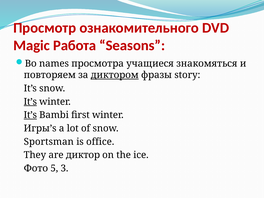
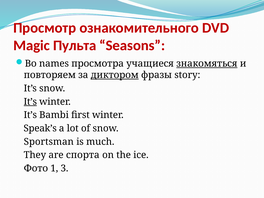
Работа: Работа -> Пульта (75, 46)
знакомяться underline: none -> present (207, 64)
It’s underline: present -> none (30, 115)
Игры’s: Игры’s -> Speak’s (40, 128)
office: office -> much (100, 142)
диктор: диктор -> спорта (83, 155)
5: 5 -> 1 (54, 168)
